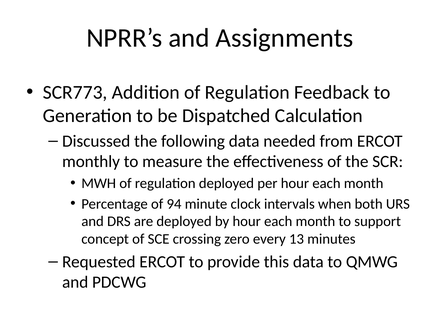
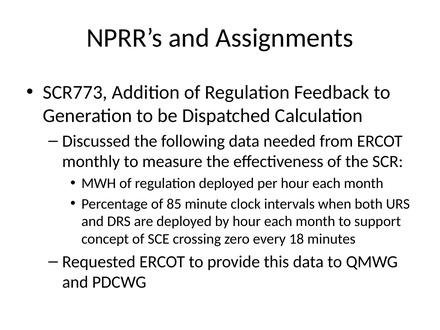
94: 94 -> 85 (174, 204)
13: 13 -> 18 (297, 239)
